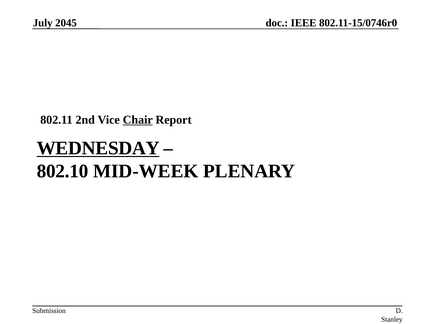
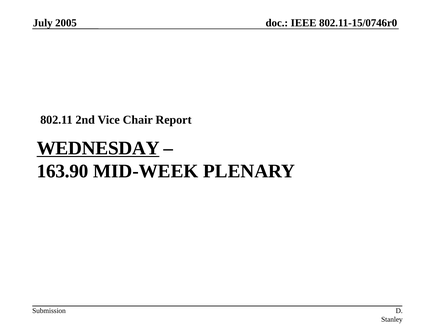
2045: 2045 -> 2005 (66, 23)
Chair underline: present -> none (138, 120)
802.10: 802.10 -> 163.90 (63, 171)
